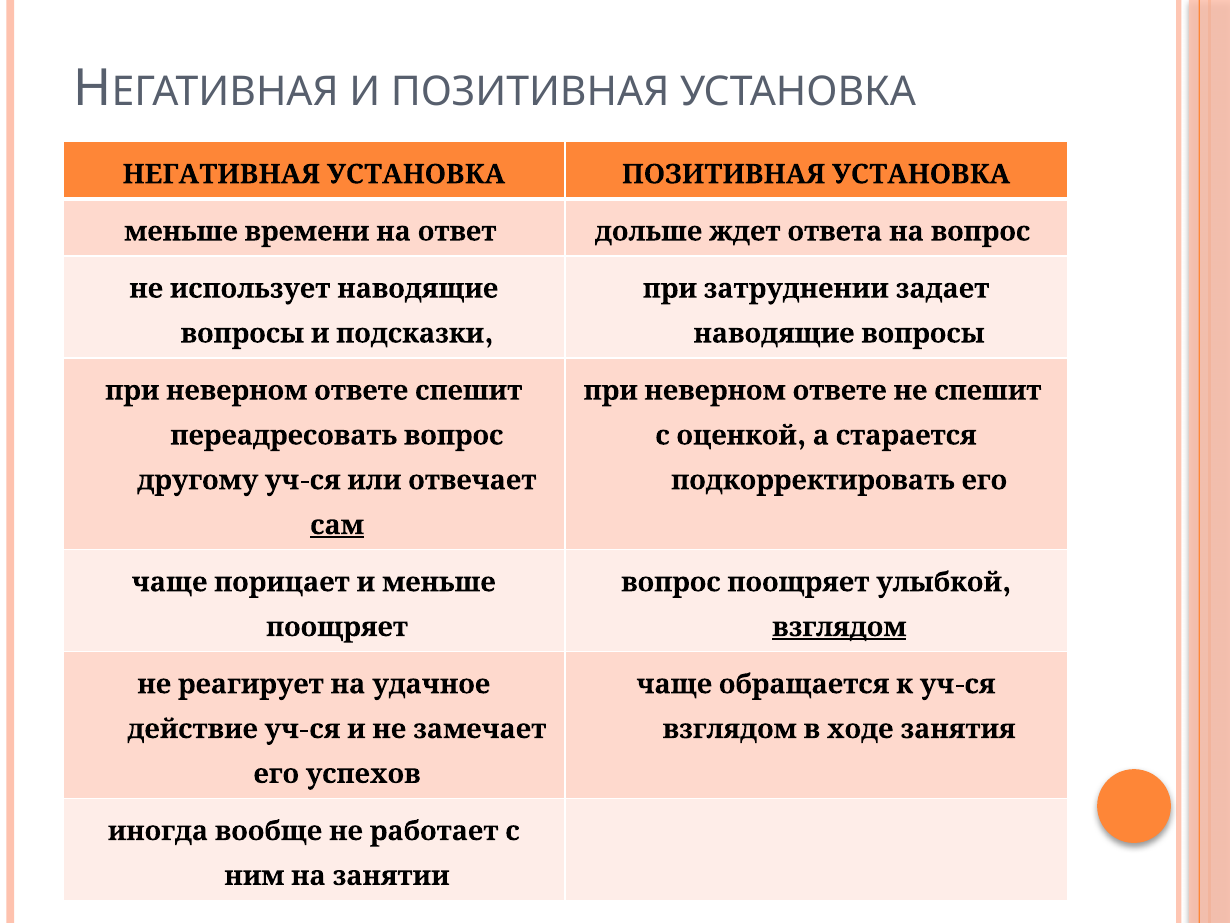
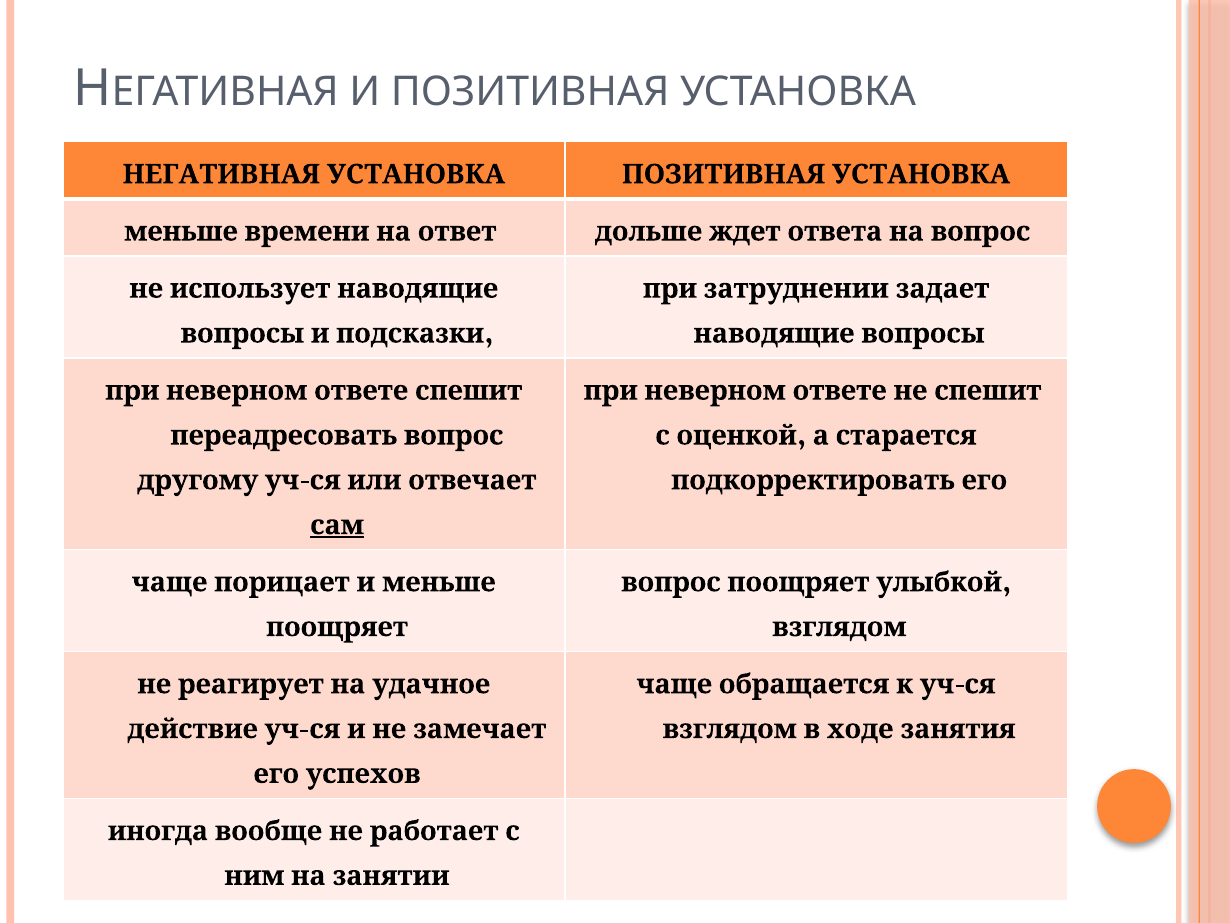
взглядом underline: present -> none (839, 627)
